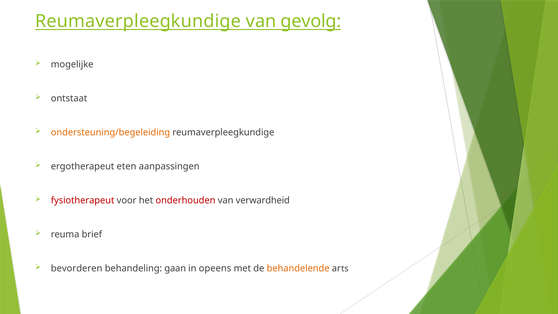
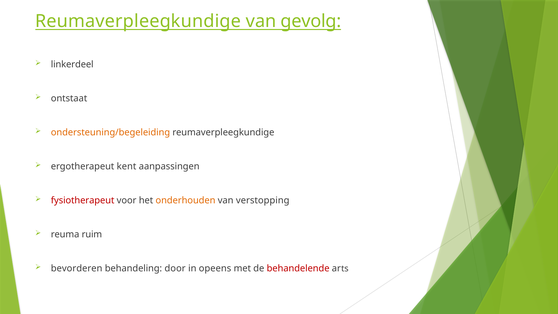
mogelijke: mogelijke -> linkerdeel (72, 65)
eten: eten -> kent (127, 166)
onderhouden colour: red -> orange (185, 200)
verwardheid: verwardheid -> verstopping (263, 200)
brief: brief -> ruim (92, 234)
gaan: gaan -> door (175, 268)
behandelende colour: orange -> red (298, 268)
